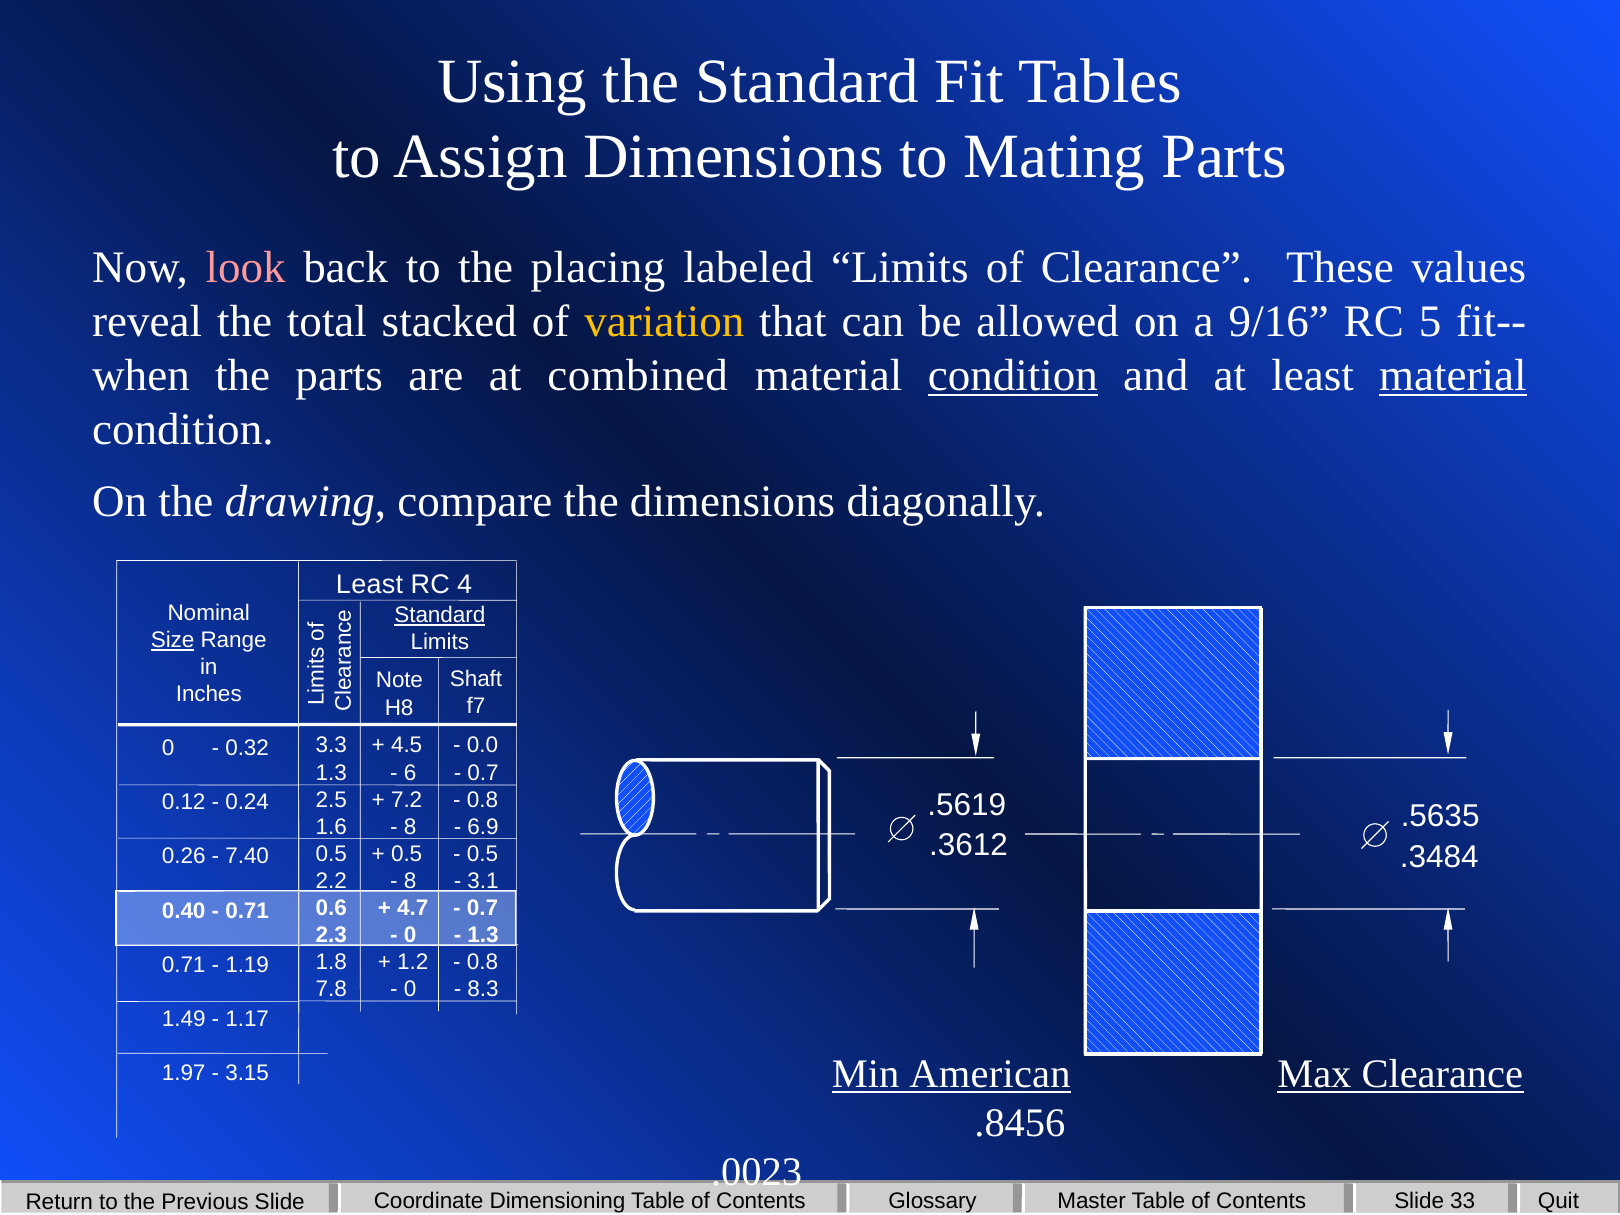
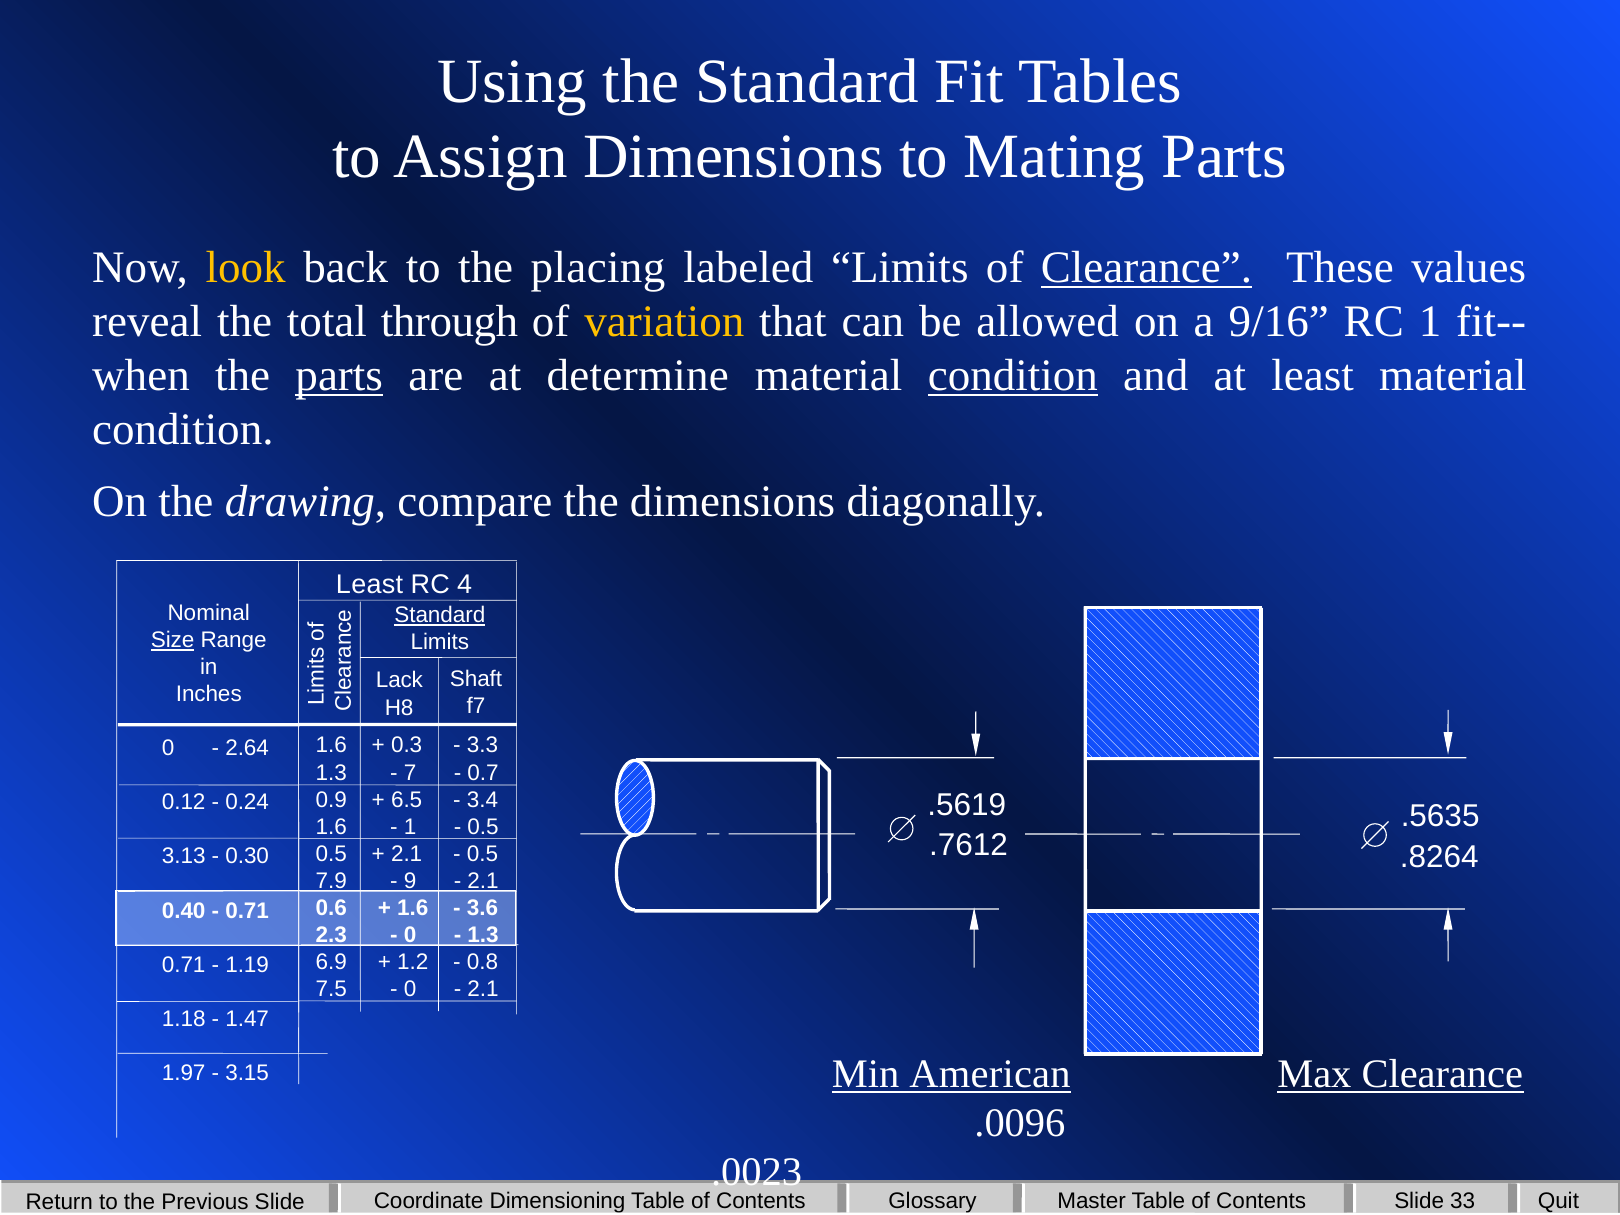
look colour: pink -> yellow (246, 267)
Clearance underline: none -> present (1147, 267)
stacked: stacked -> through (450, 322)
RC 5: 5 -> 1 (1430, 322)
parts underline: none -> present (339, 376)
combined: combined -> determine (638, 376)
material underline: present -> none (1453, 376)
Note: Note -> Lack (399, 681)
3.3: 3.3 -> 1.6 (331, 746)
4.5: 4.5 -> 0.3 (407, 746)
0.0: 0.0 -> 3.3 (483, 746)
0.32: 0.32 -> 2.64 (247, 748)
6: 6 -> 7 (410, 773)
2.5: 2.5 -> 0.9 (331, 800)
7.2: 7.2 -> 6.5 (407, 800)
0.8: 0.8 -> 3.4 (483, 800)
8: 8 -> 1 (410, 827)
6.9: 6.9 -> 0.5 (483, 827)
.3612: .3612 -> .7612 (969, 846)
.3484: .3484 -> .8264 (1439, 857)
0.5: 0.5 -> 2.1 (407, 854)
0.26: 0.26 -> 3.13 (184, 857)
7.40: 7.40 -> 0.30 (247, 857)
2.2: 2.2 -> 7.9 (331, 881)
8: 8 -> 9 (410, 881)
3.1: 3.1 -> 2.1 (483, 881)
4.7: 4.7 -> 1.6 (413, 908)
0.7: 0.7 -> 3.6 (482, 908)
1.8: 1.8 -> 6.9 (331, 962)
7.8: 7.8 -> 7.5 (331, 989)
8.3: 8.3 -> 2.1 (483, 989)
1.49: 1.49 -> 1.18 (184, 1019)
1.17: 1.17 -> 1.47 (247, 1019)
.8456: .8456 -> .0096 (1020, 1123)
